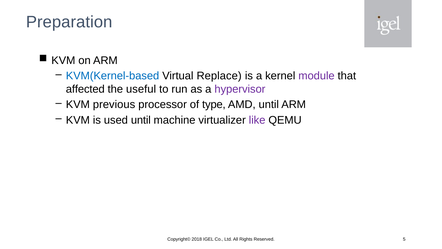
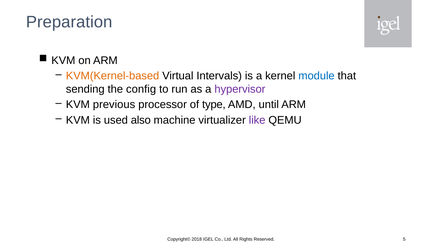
KVM(Kernel-based colour: blue -> orange (113, 76)
Replace: Replace -> Intervals (219, 76)
module colour: purple -> blue (317, 76)
affected: affected -> sending (85, 89)
useful: useful -> config (141, 89)
used until: until -> also (141, 120)
